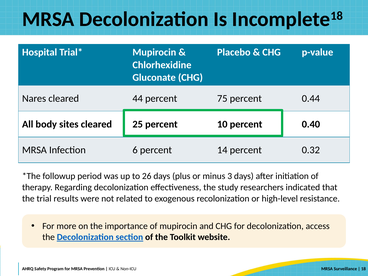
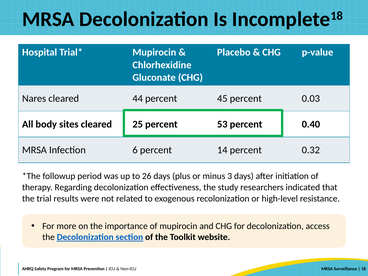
75: 75 -> 45 (222, 98)
0.44: 0.44 -> 0.03 (311, 98)
10: 10 -> 53 (222, 124)
